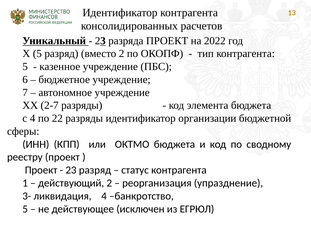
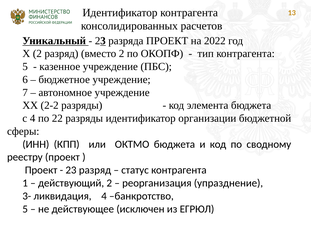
Х 5: 5 -> 2 (37, 54)
2-7: 2-7 -> 2-2 (50, 106)
